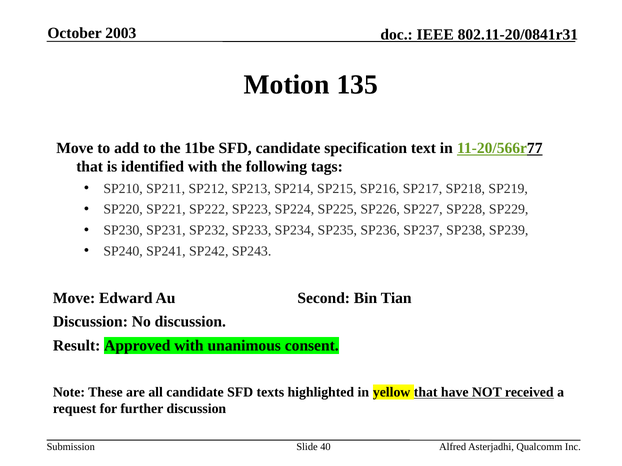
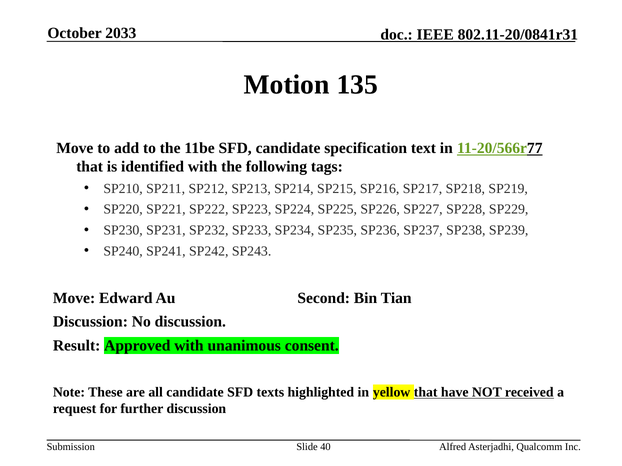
2003: 2003 -> 2033 (121, 33)
